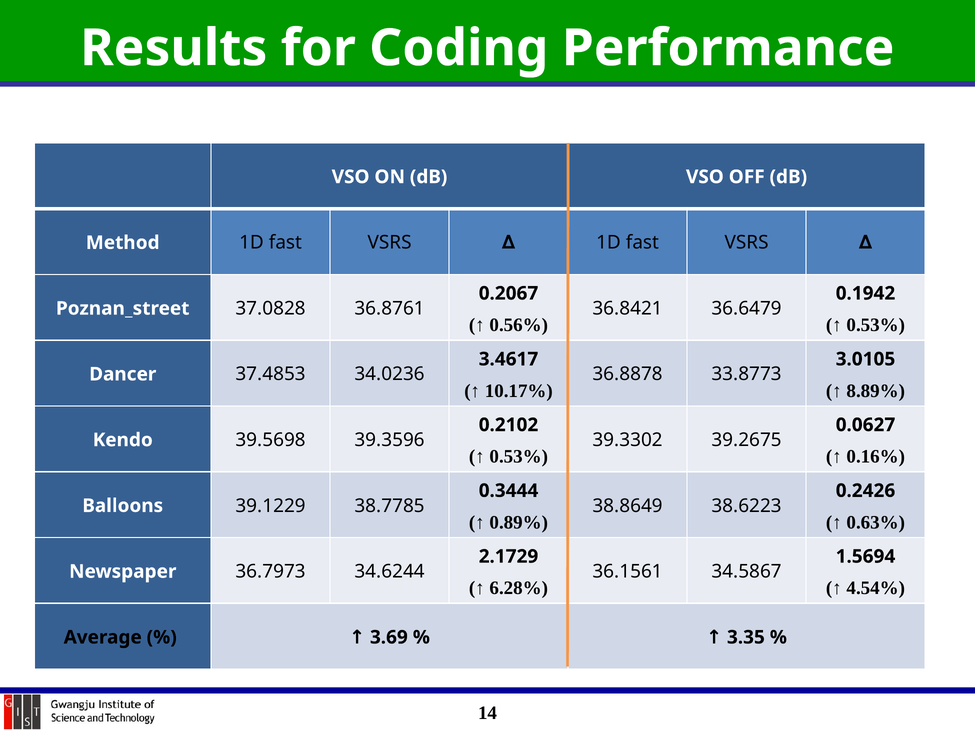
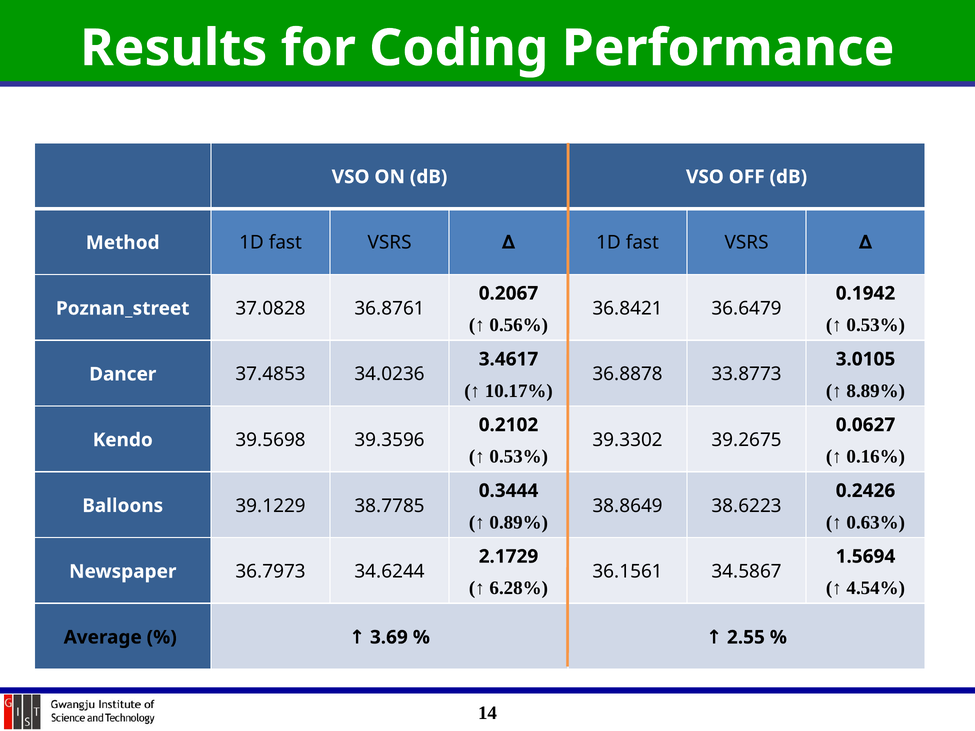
3.35: 3.35 -> 2.55 (746, 638)
